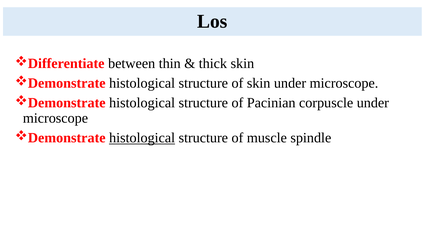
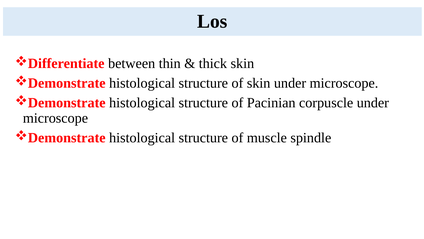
histological underline: present -> none (142, 138)
